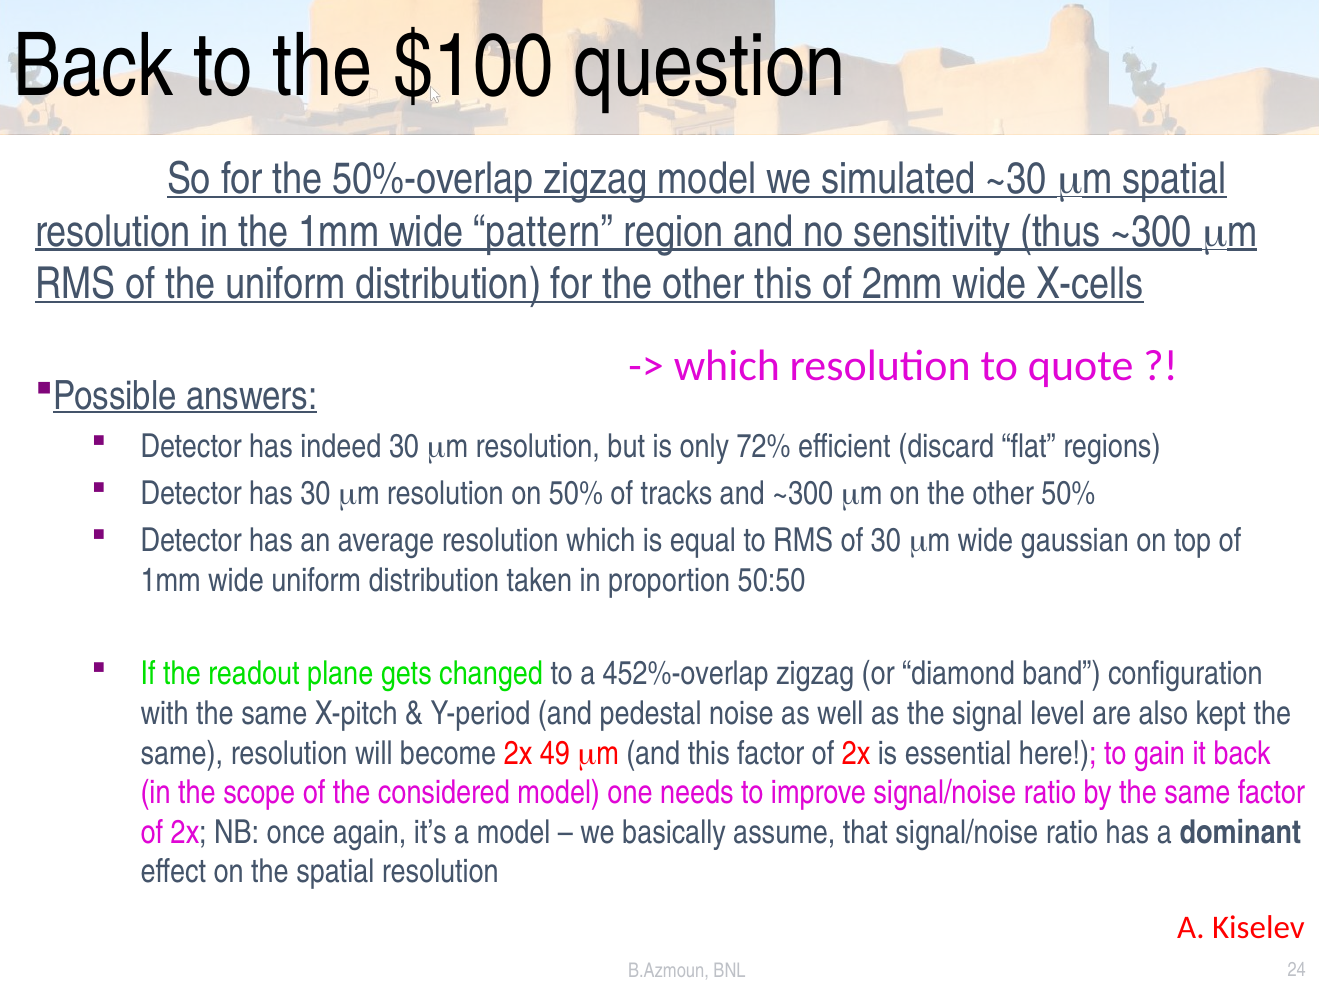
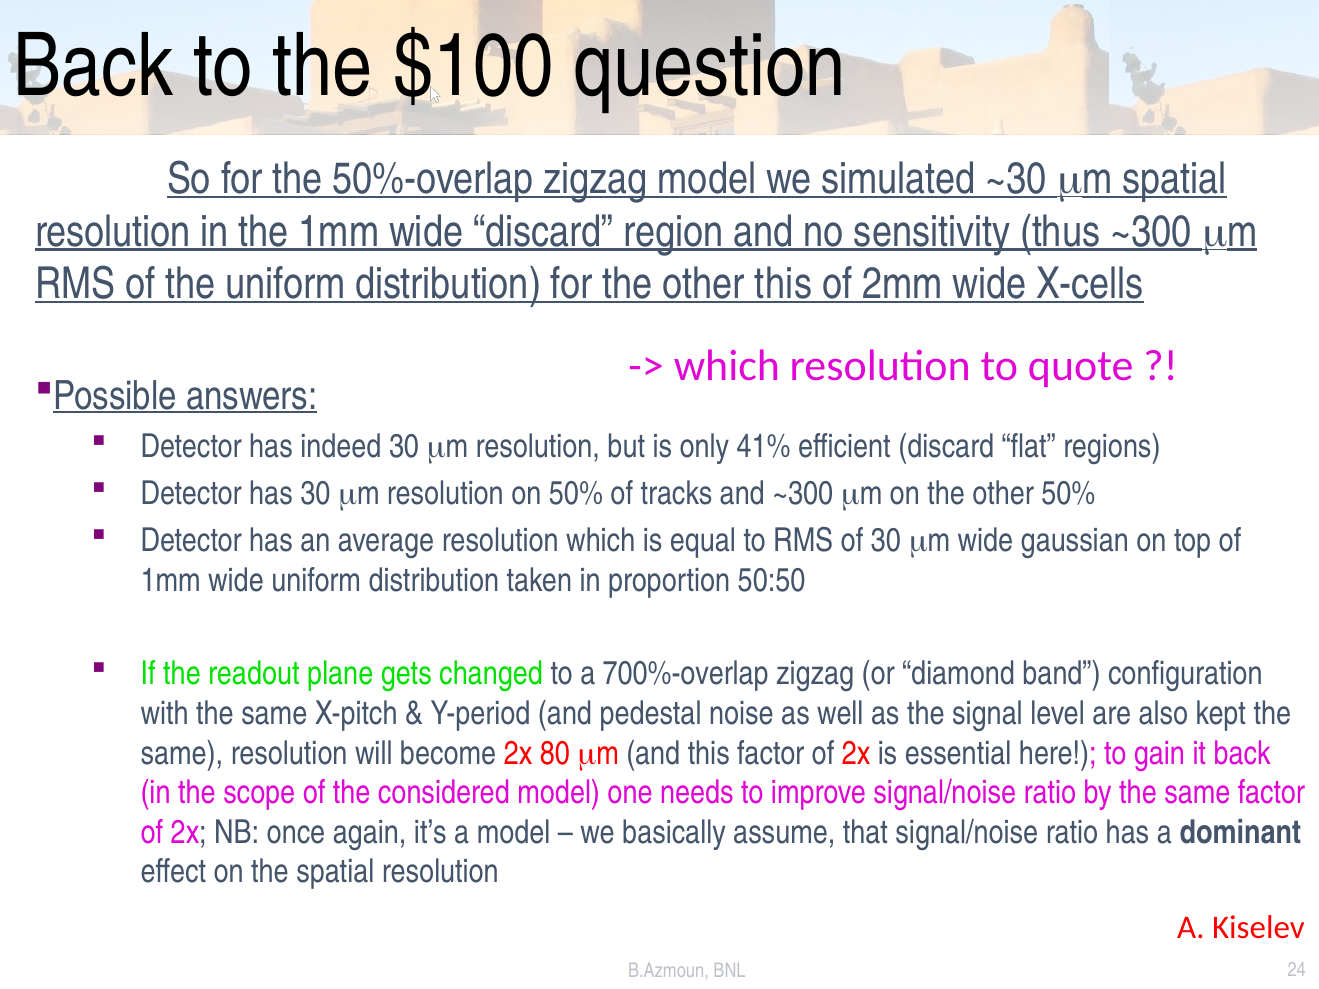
wide pattern: pattern -> discard (544, 232)
72%: 72% -> 41% (764, 447)
452%-overlap: 452%-overlap -> 700%-overlap (686, 674)
49: 49 -> 80 (555, 753)
